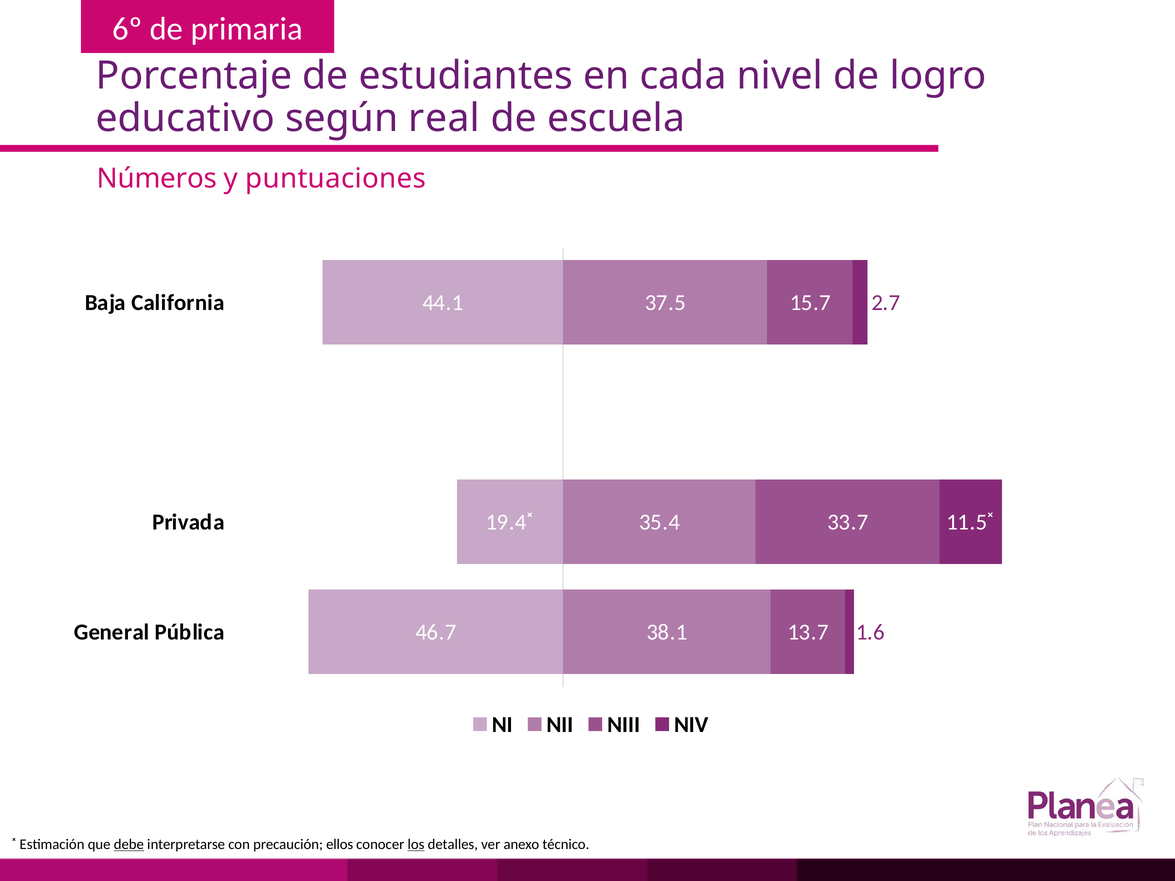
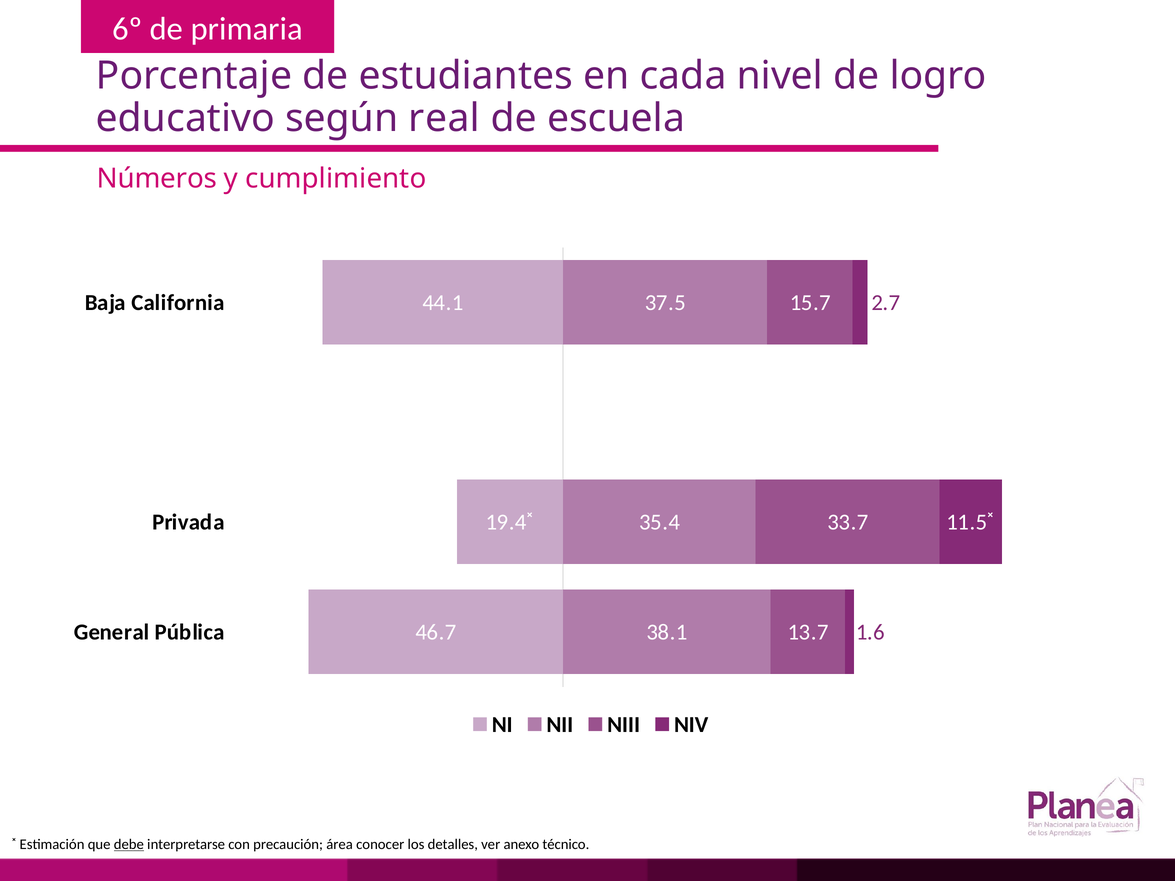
puntuaciones: puntuaciones -> cumplimiento (336, 179)
ellos: ellos -> área (340, 845)
los underline: present -> none (416, 845)
